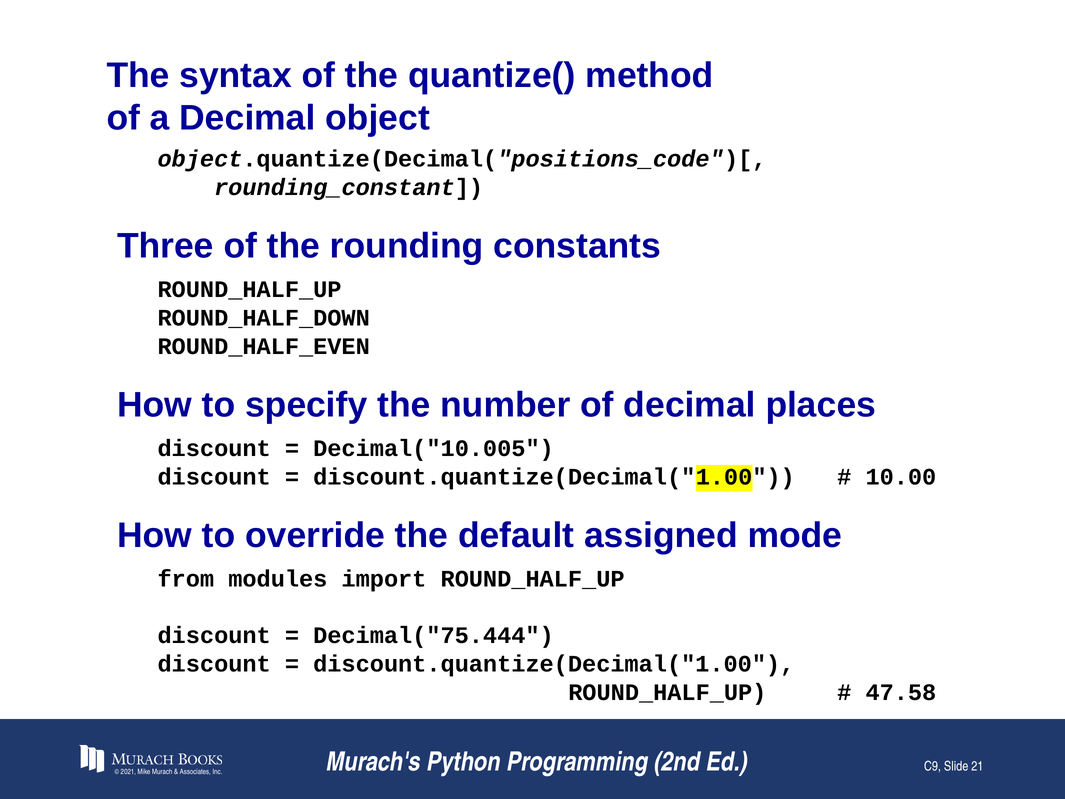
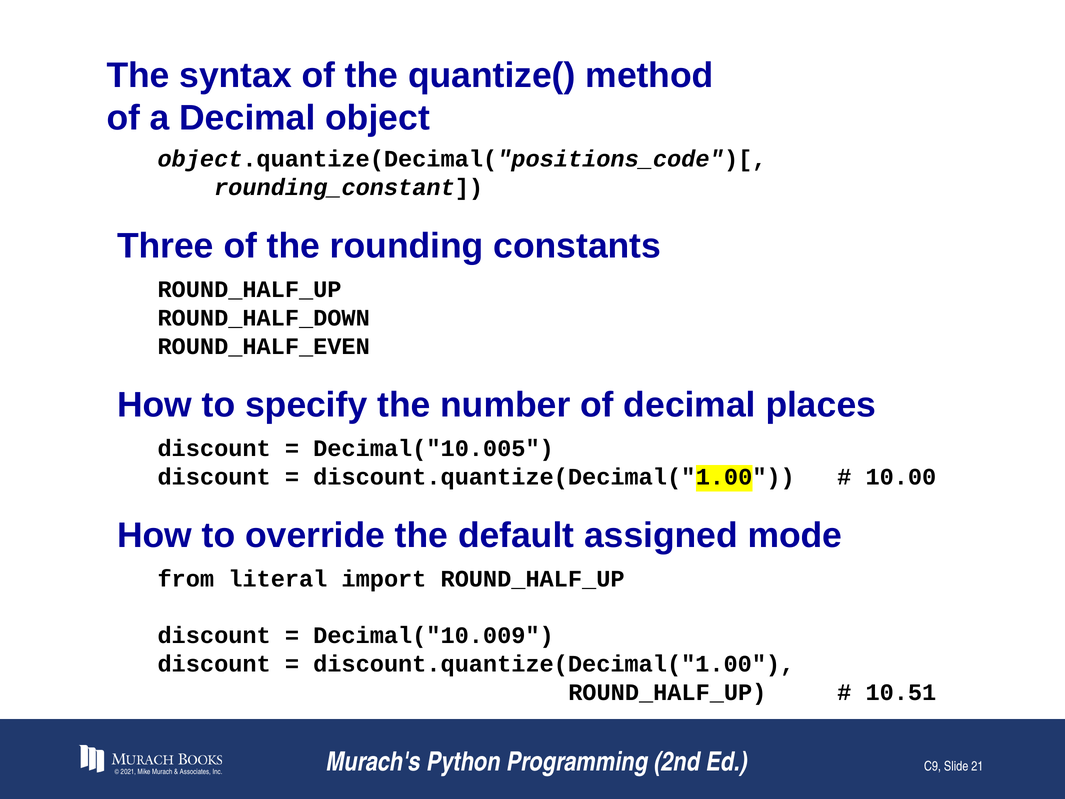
modules: modules -> literal (278, 579)
Decimal("75.444: Decimal("75.444 -> Decimal("10.009 (433, 635)
47.58: 47.58 -> 10.51 (901, 692)
